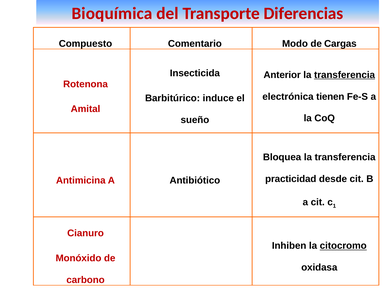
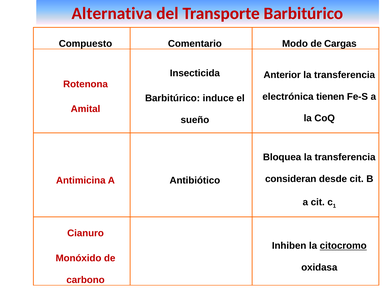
Bioquímica: Bioquímica -> Alternativa (112, 13)
Transporte Diferencias: Diferencias -> Barbitúrico (303, 13)
transferencia underline: present -> none (345, 75)
practicidad: practicidad -> consideran (291, 179)
